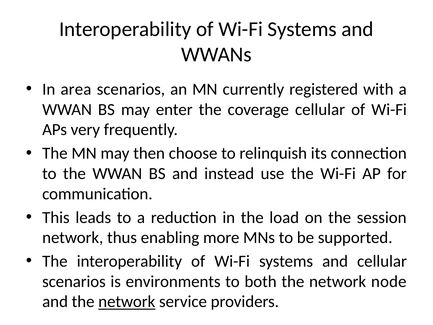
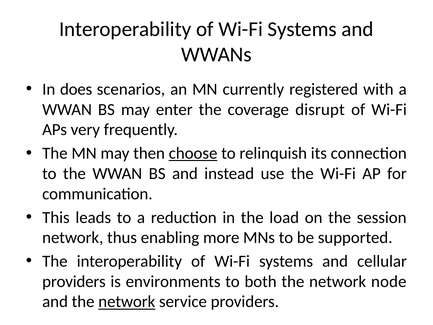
area: area -> does (76, 89)
coverage cellular: cellular -> disrupt (320, 109)
choose underline: none -> present (193, 153)
scenarios: scenarios -> providers (74, 281)
